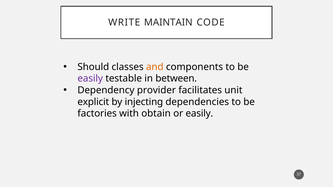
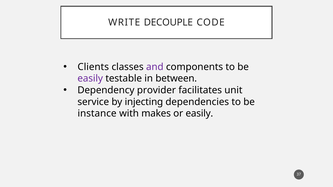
MAINTAIN: MAINTAIN -> DECOUPLE (168, 22)
Should: Should -> Clients (93, 67)
and colour: orange -> purple (155, 67)
explicit: explicit -> service (93, 102)
factories: factories -> instance (97, 114)
obtain: obtain -> makes (156, 114)
